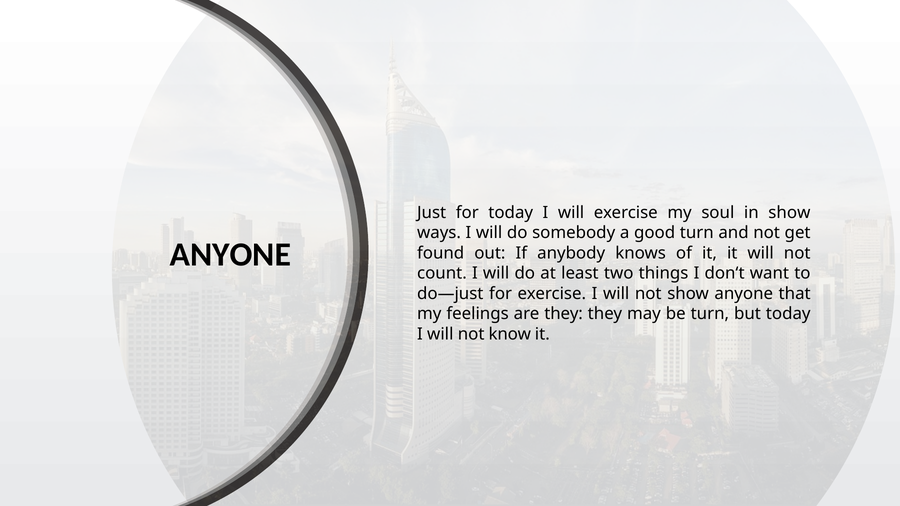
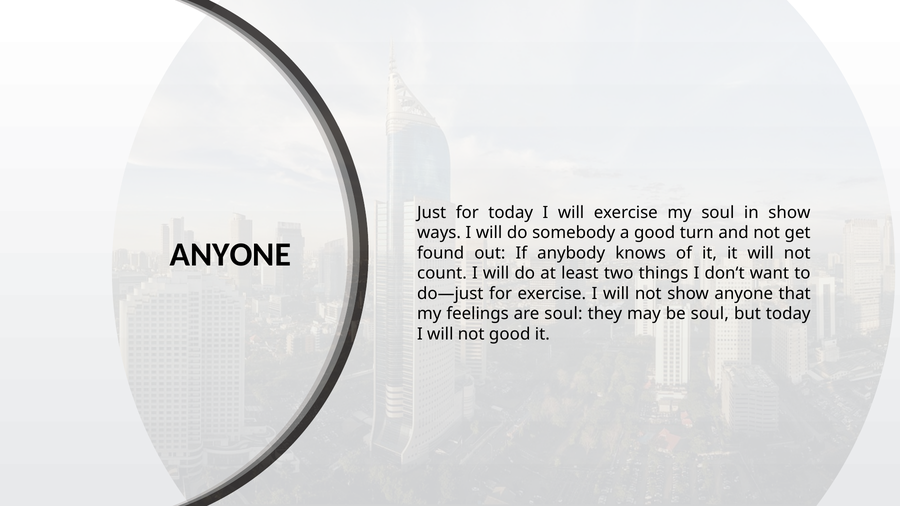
are they: they -> soul (563, 314)
be turn: turn -> soul (710, 314)
not know: know -> good (510, 334)
